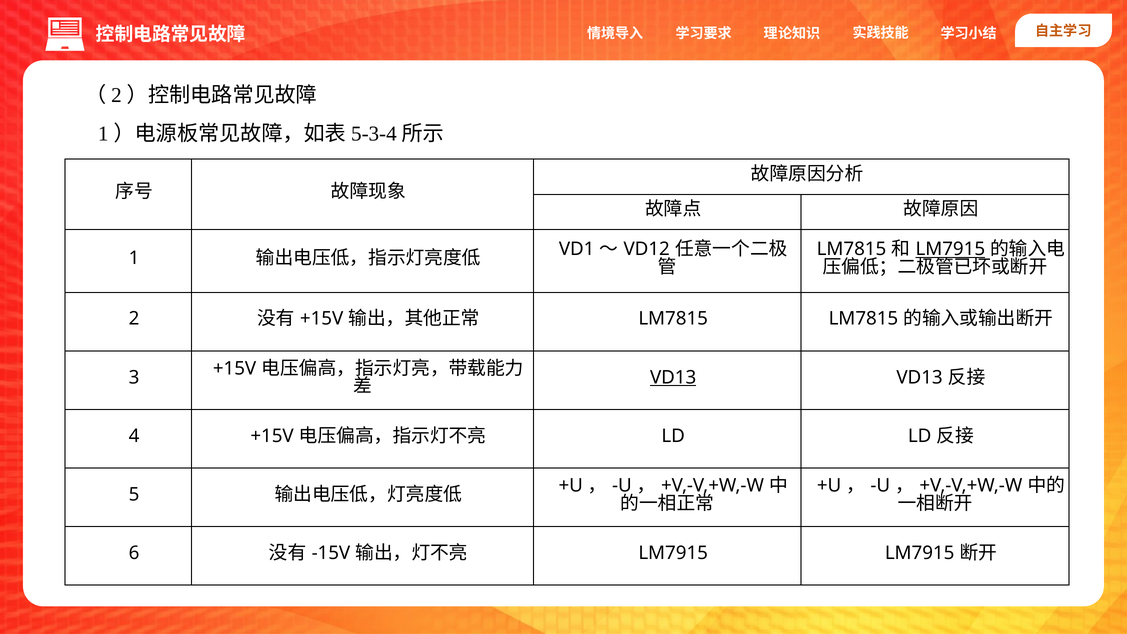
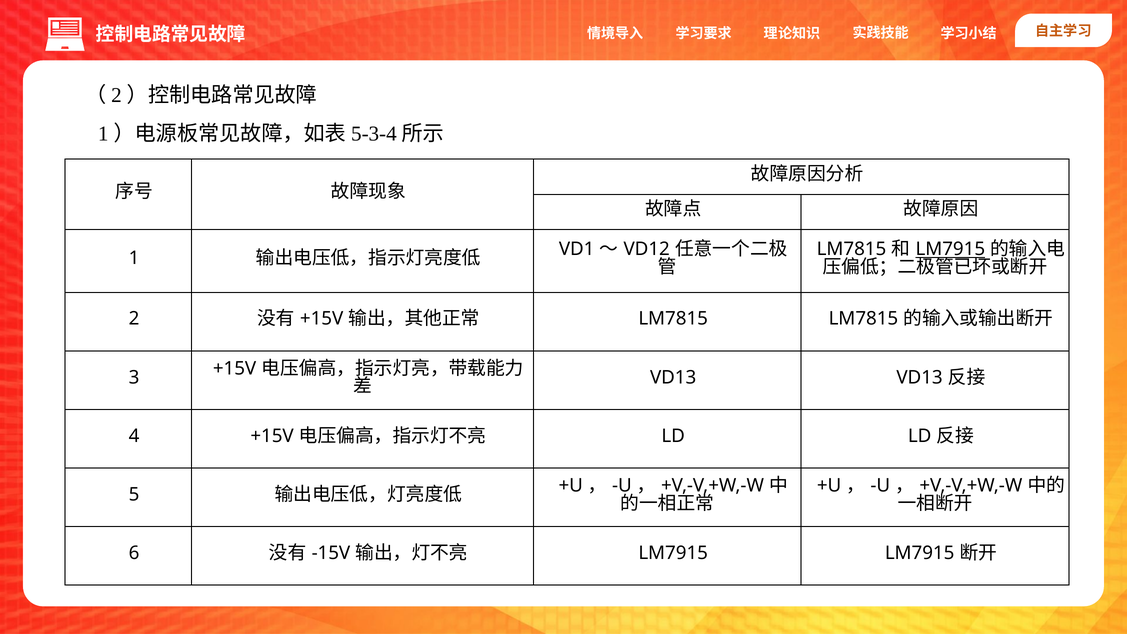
VD13 underline: present -> none (673, 377)
